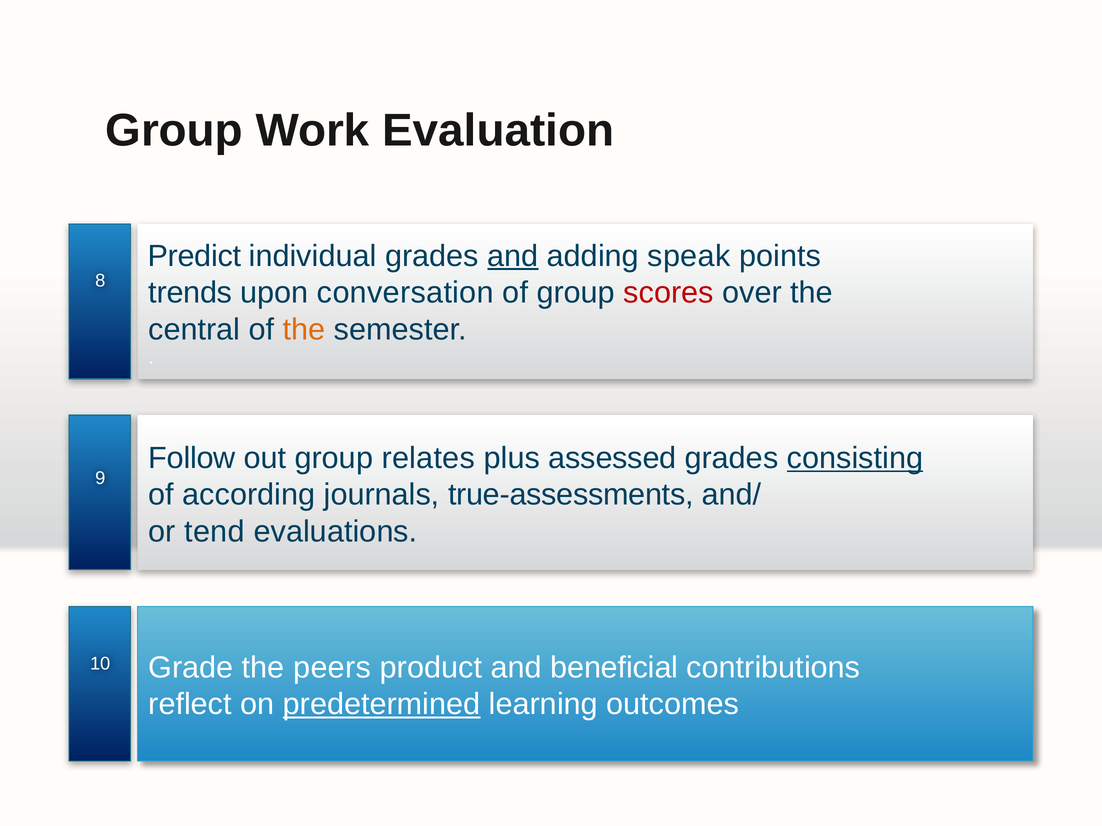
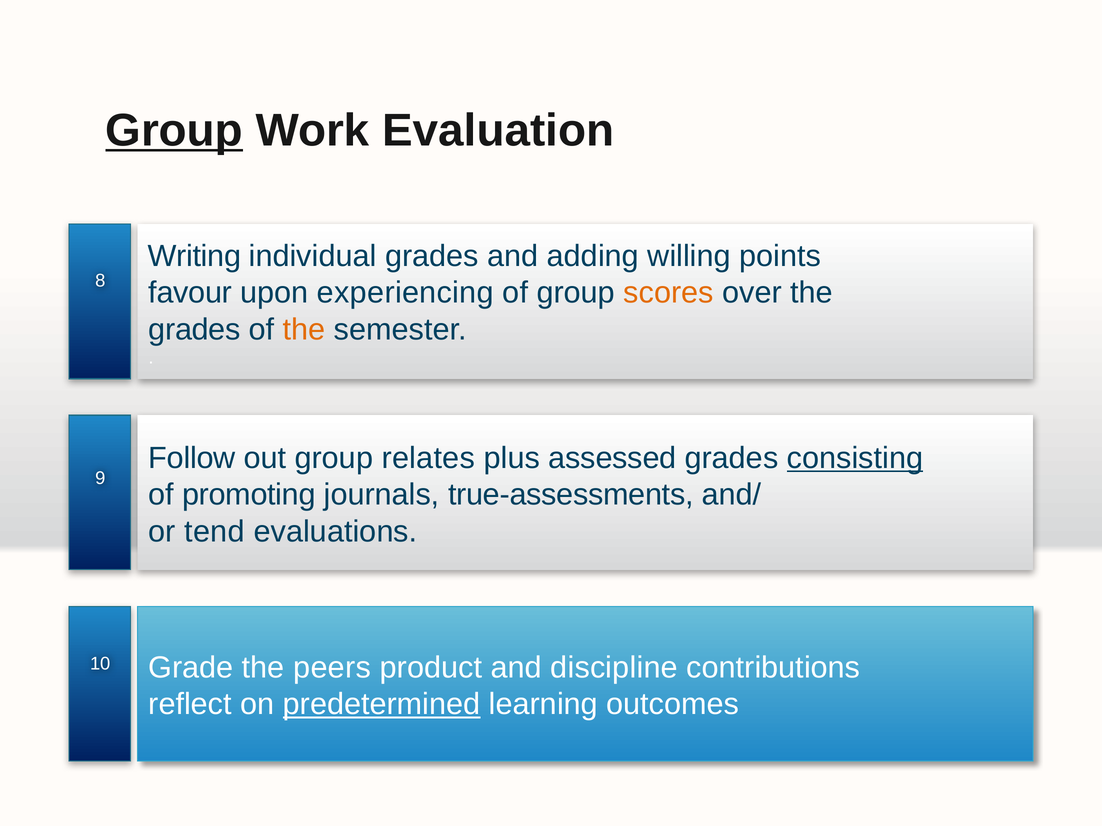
Group underline: none -> present (174, 131)
Predict: Predict -> Writing (194, 256)
and underline: present -> none (513, 256)
speak: speak -> willing (689, 256)
trends: trends -> favour (190, 293)
conversation: conversation -> experiencing (405, 293)
scores colour: red -> orange (669, 293)
central: central -> grades (194, 330)
according: according -> promoting (249, 495)
beneficial: beneficial -> discipline (614, 668)
